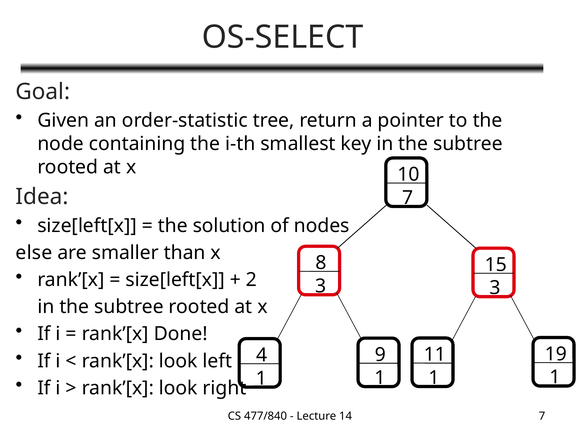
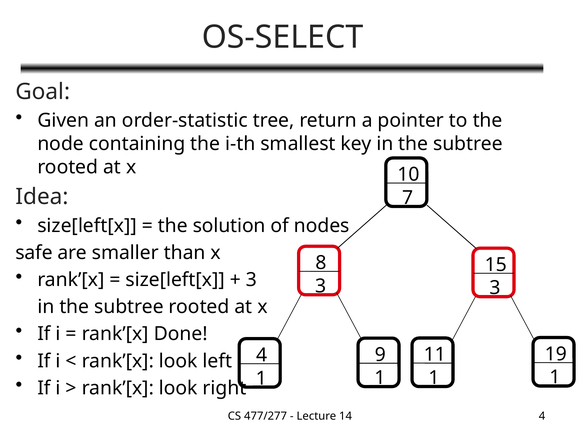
else: else -> safe (34, 253)
2: 2 -> 3 (251, 280)
477/840: 477/840 -> 477/277 (266, 416)
14 7: 7 -> 4 (542, 416)
